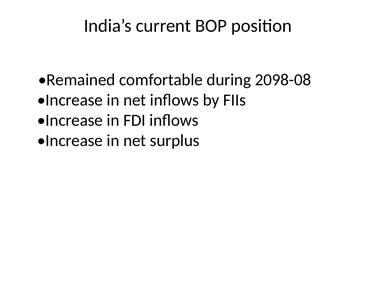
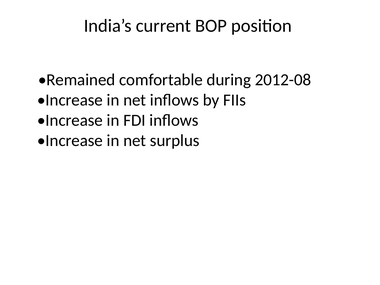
2098-08: 2098-08 -> 2012-08 (283, 80)
